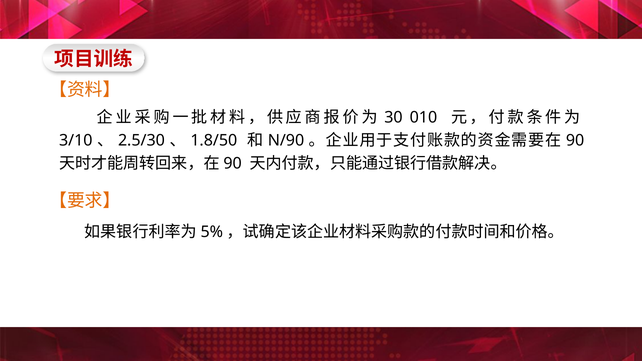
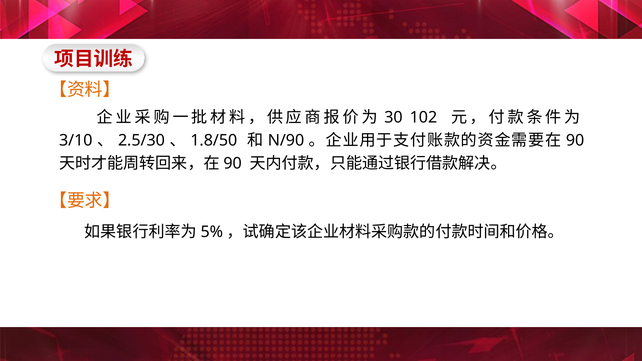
010: 010 -> 102 (423, 117)
